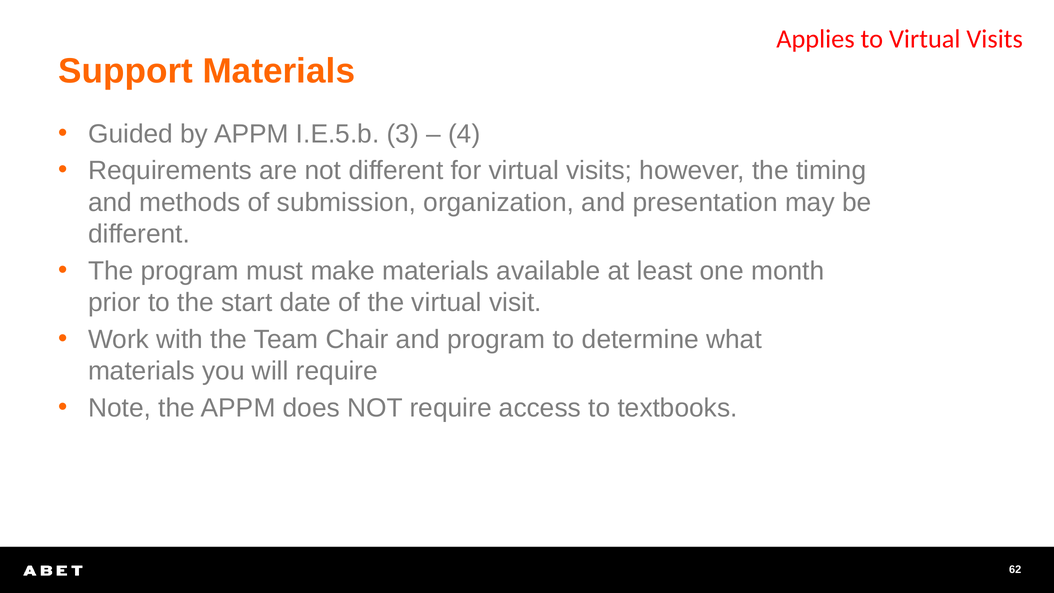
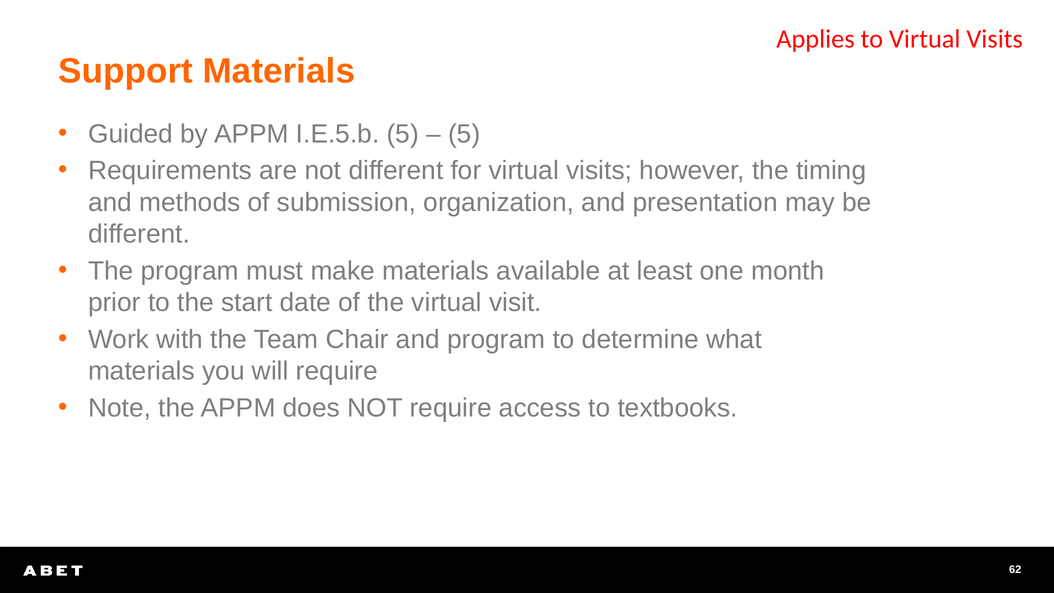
I.E.5.b 3: 3 -> 5 (403, 134)
4: 4 -> 5 (464, 134)
